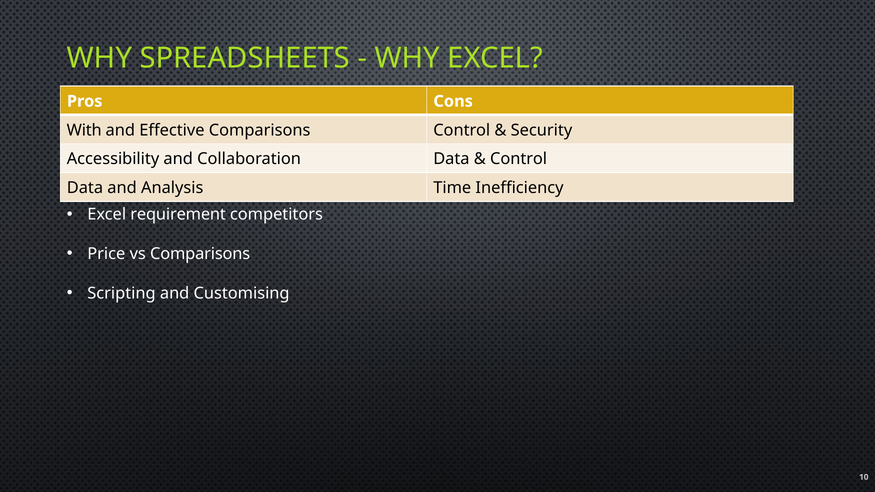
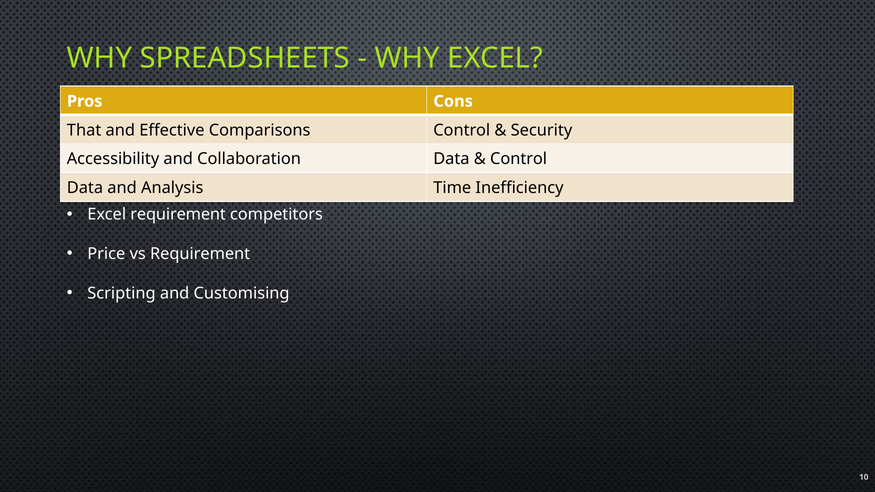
With: With -> That (84, 130)
vs Comparisons: Comparisons -> Requirement (200, 254)
